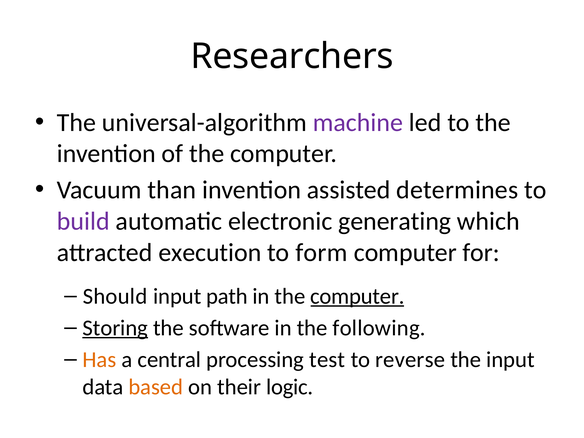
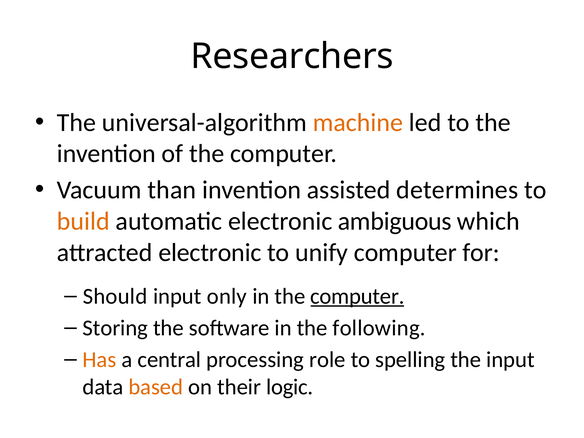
machine colour: purple -> orange (358, 123)
build colour: purple -> orange (83, 221)
generating: generating -> ambiguous (395, 221)
attracted execution: execution -> electronic (210, 252)
form: form -> unify (322, 252)
path: path -> only (227, 296)
Storing underline: present -> none (115, 328)
test: test -> role (327, 360)
reverse: reverse -> spelling (410, 360)
